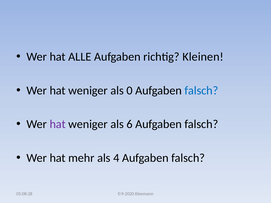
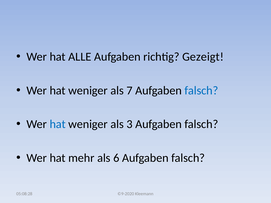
Kleinen: Kleinen -> Gezeigt (203, 57)
0: 0 -> 7 (130, 91)
hat colour: purple -> blue (58, 124)
6: 6 -> 3 (130, 124)
4: 4 -> 6 (116, 158)
